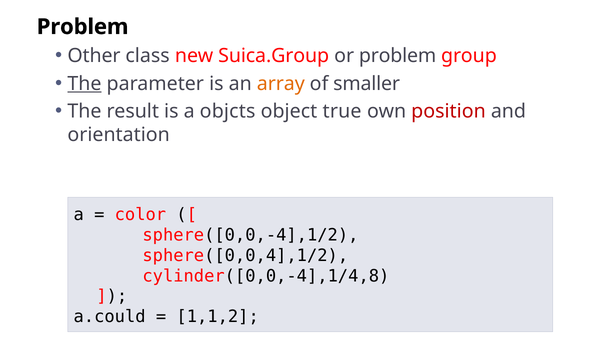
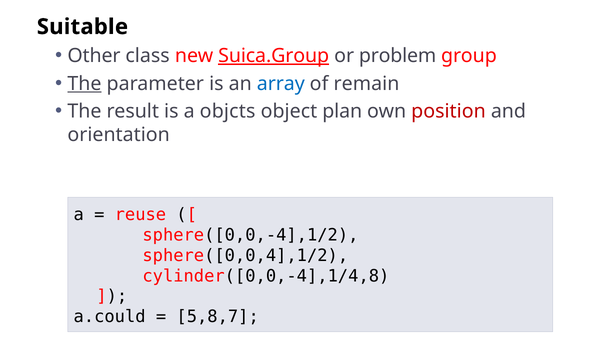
Problem: Problem -> Suitable (82, 27)
Suica.Group underline: none -> present (274, 56)
array colour: orange -> blue (281, 84)
smaller: smaller -> remain (366, 84)
true: true -> plan (342, 111)
color: color -> reuse (140, 215)
1,1,2: 1,1,2 -> 5,8,7 (218, 317)
